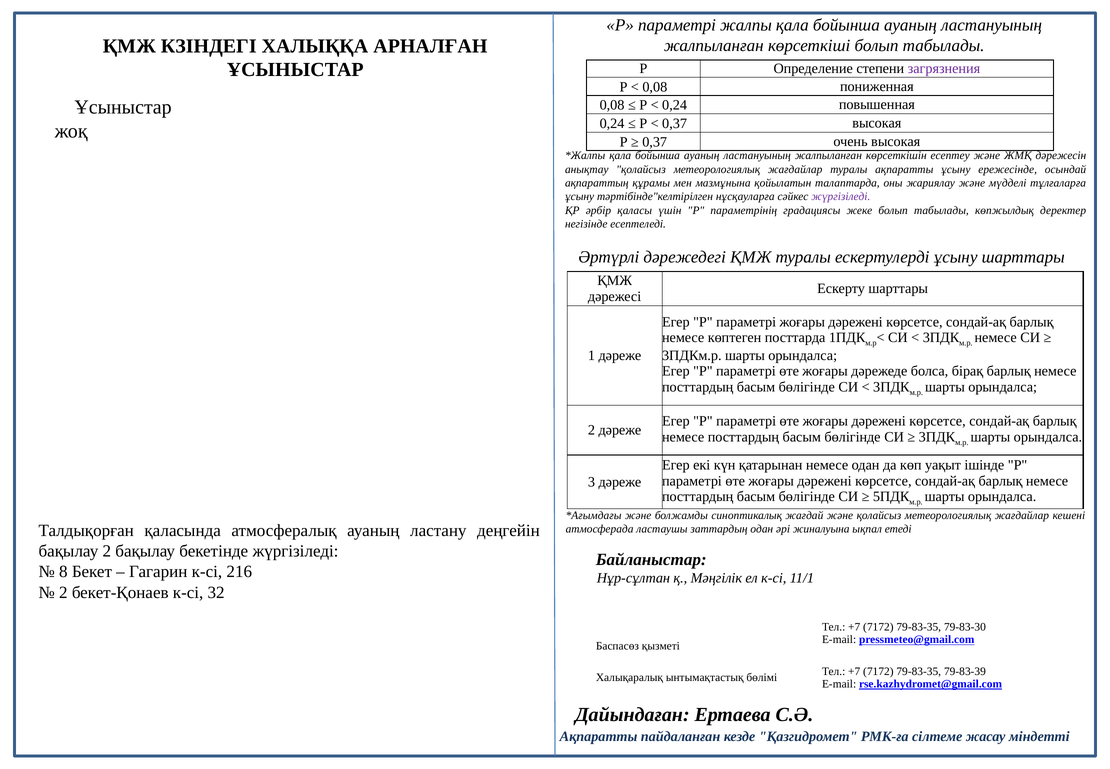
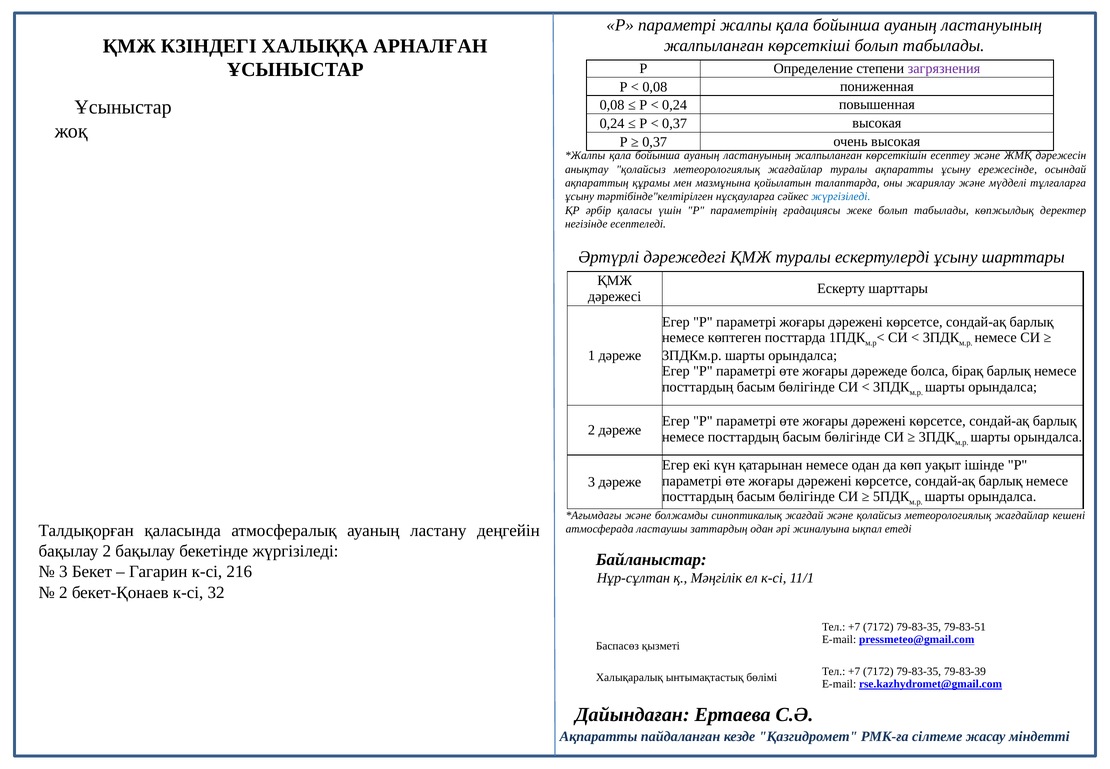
жүргізіледі colour: purple -> blue (841, 197)
8: 8 -> 3 (63, 571)
79-83-30: 79-83-30 -> 79-83-51 (965, 626)
